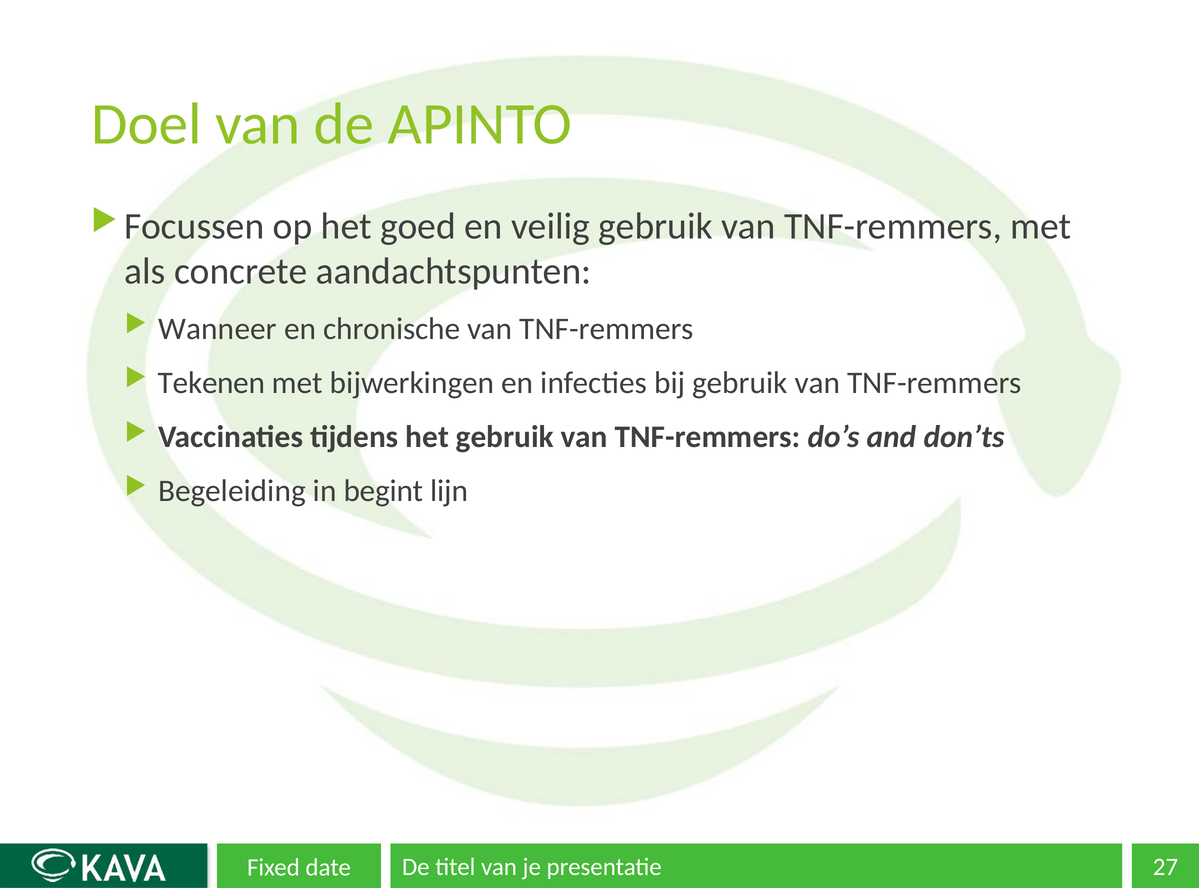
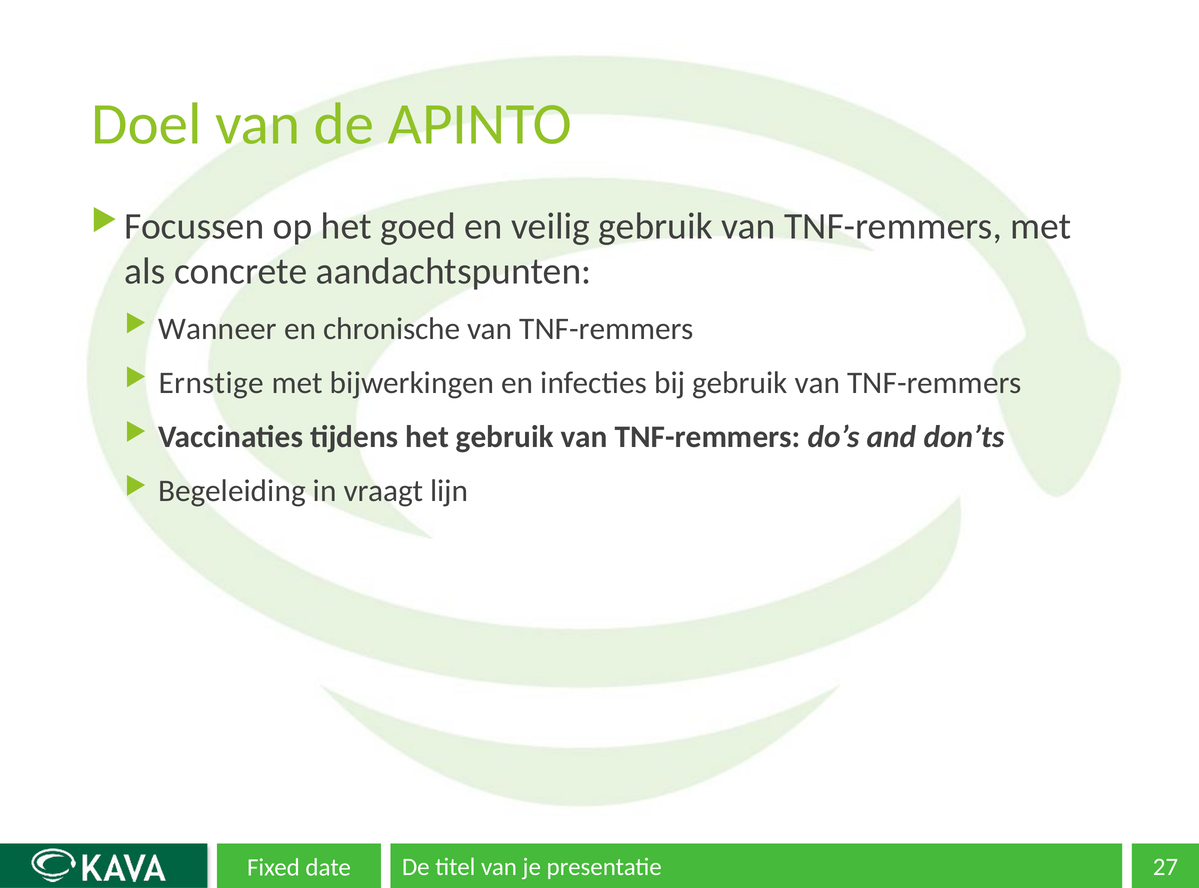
Tekenen: Tekenen -> Ernstige (211, 383)
begint: begint -> vraagt (383, 491)
